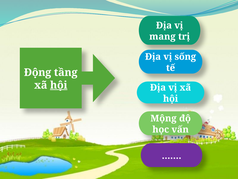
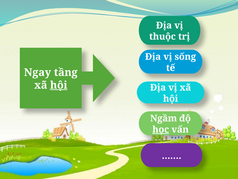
mang: mang -> thuộc (162, 36)
Động: Động -> Ngay (37, 72)
Mộng: Mộng -> Ngầm (164, 118)
học underline: none -> present (161, 129)
